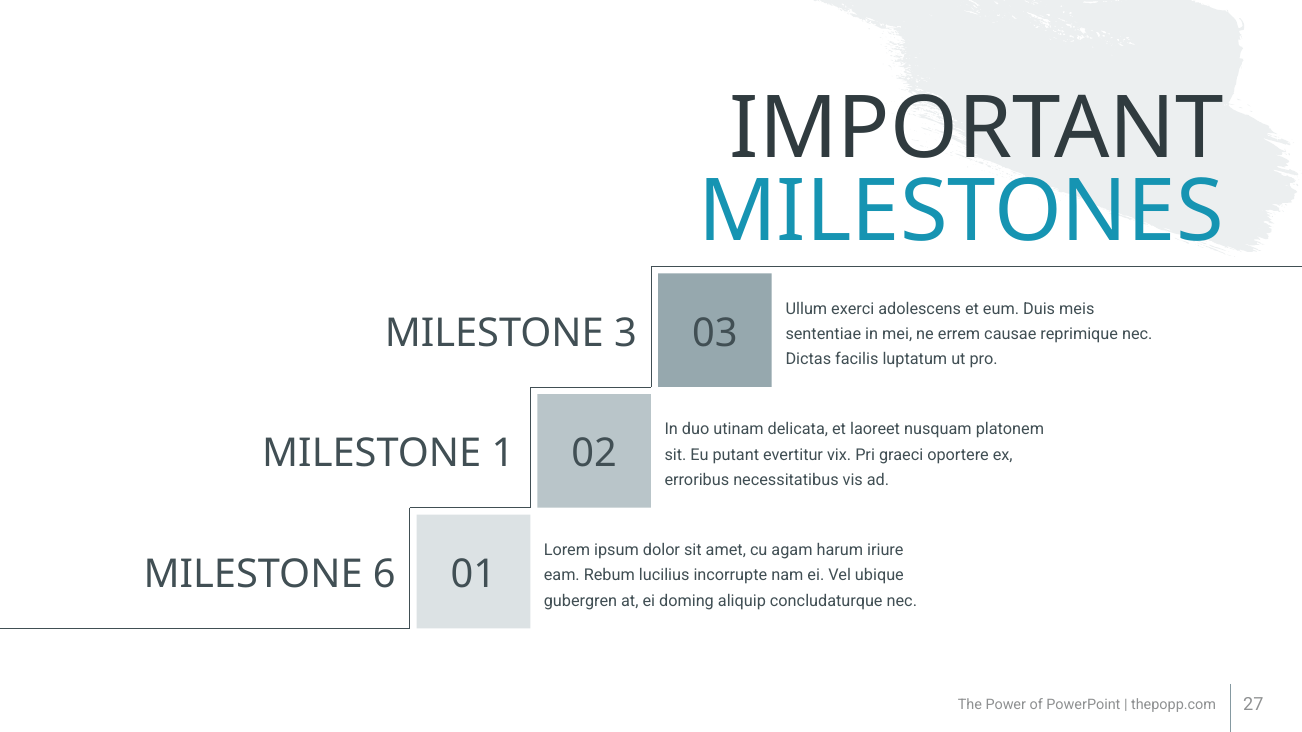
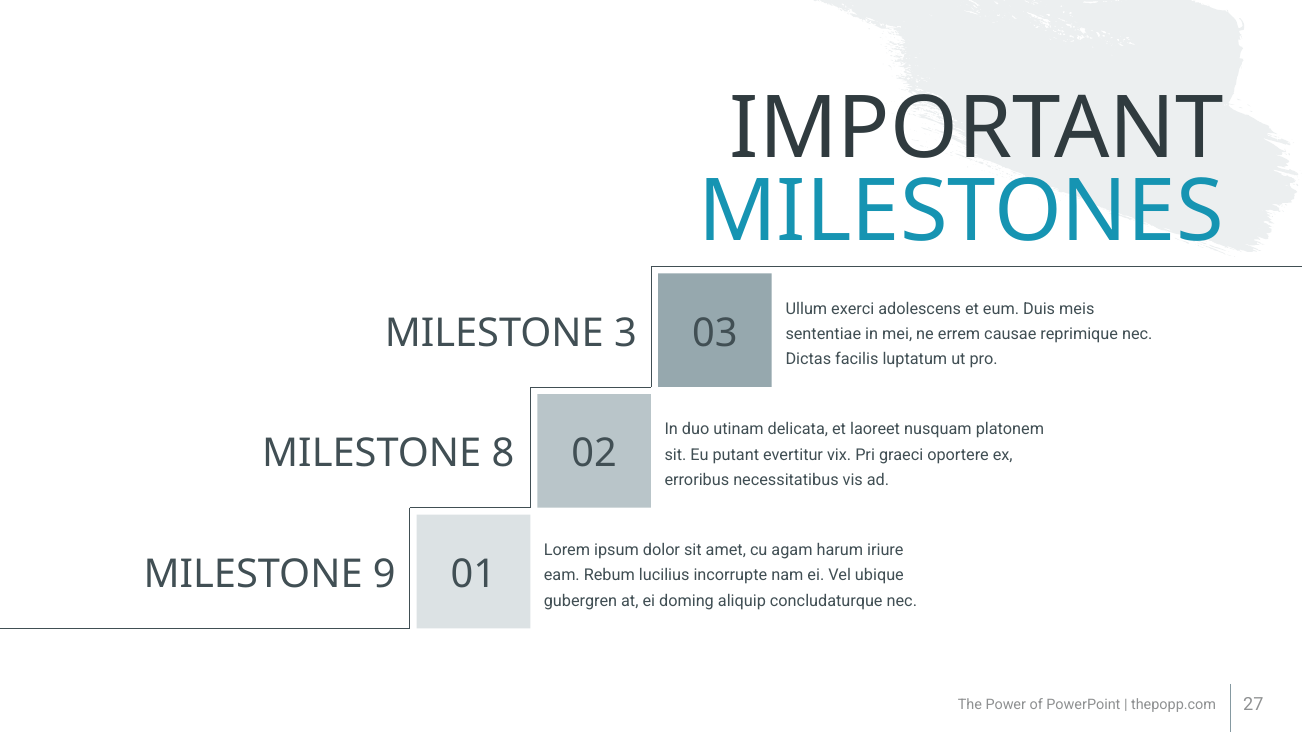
1: 1 -> 8 (503, 454)
6: 6 -> 9 (384, 575)
